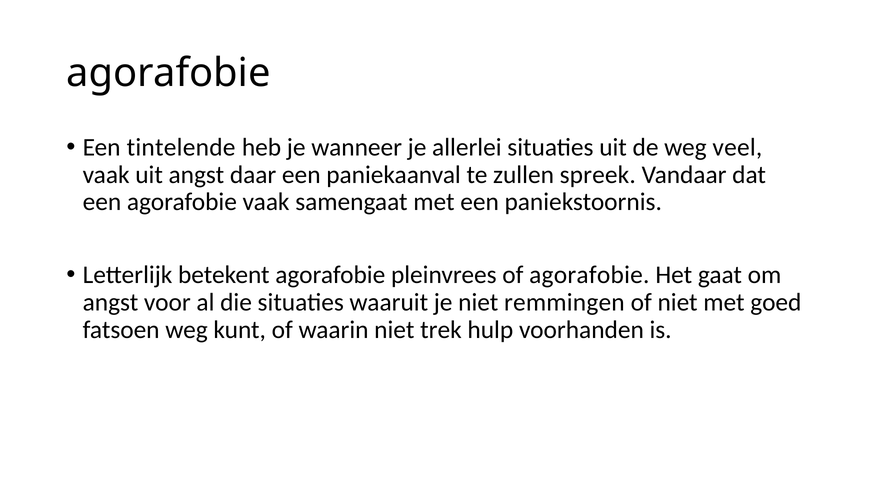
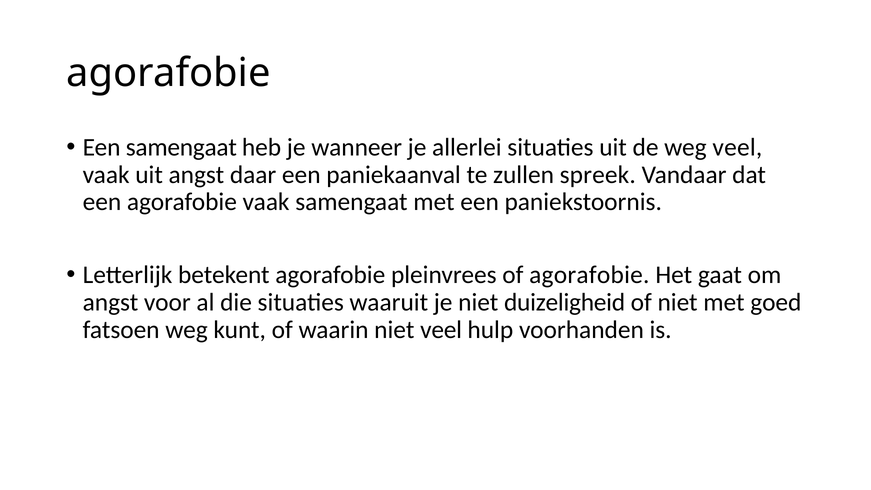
Een tintelende: tintelende -> samengaat (181, 147)
remmingen: remmingen -> duizeligheid (565, 302)
niet trek: trek -> veel (441, 330)
